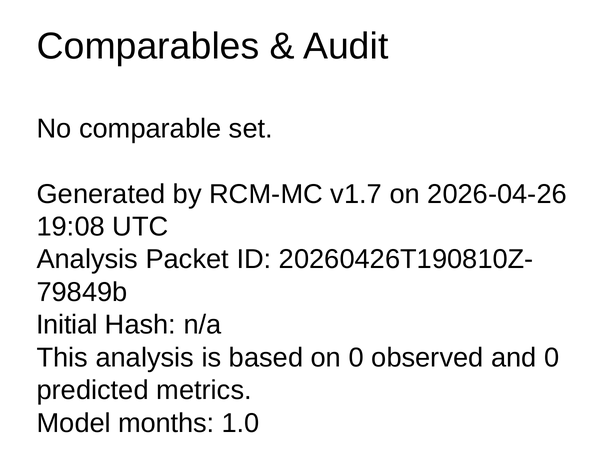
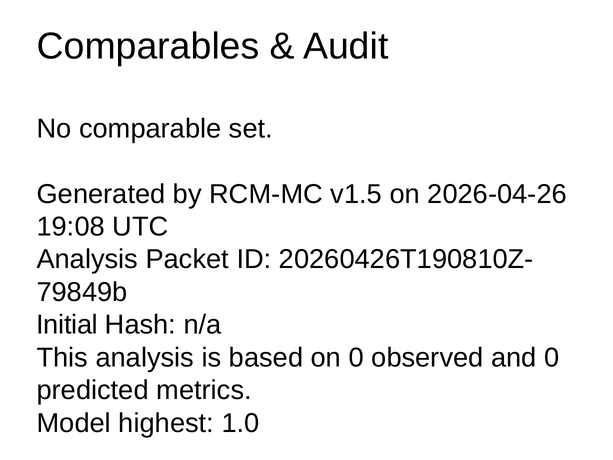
v1.7: v1.7 -> v1.5 (356, 194)
months: months -> highest (166, 423)
